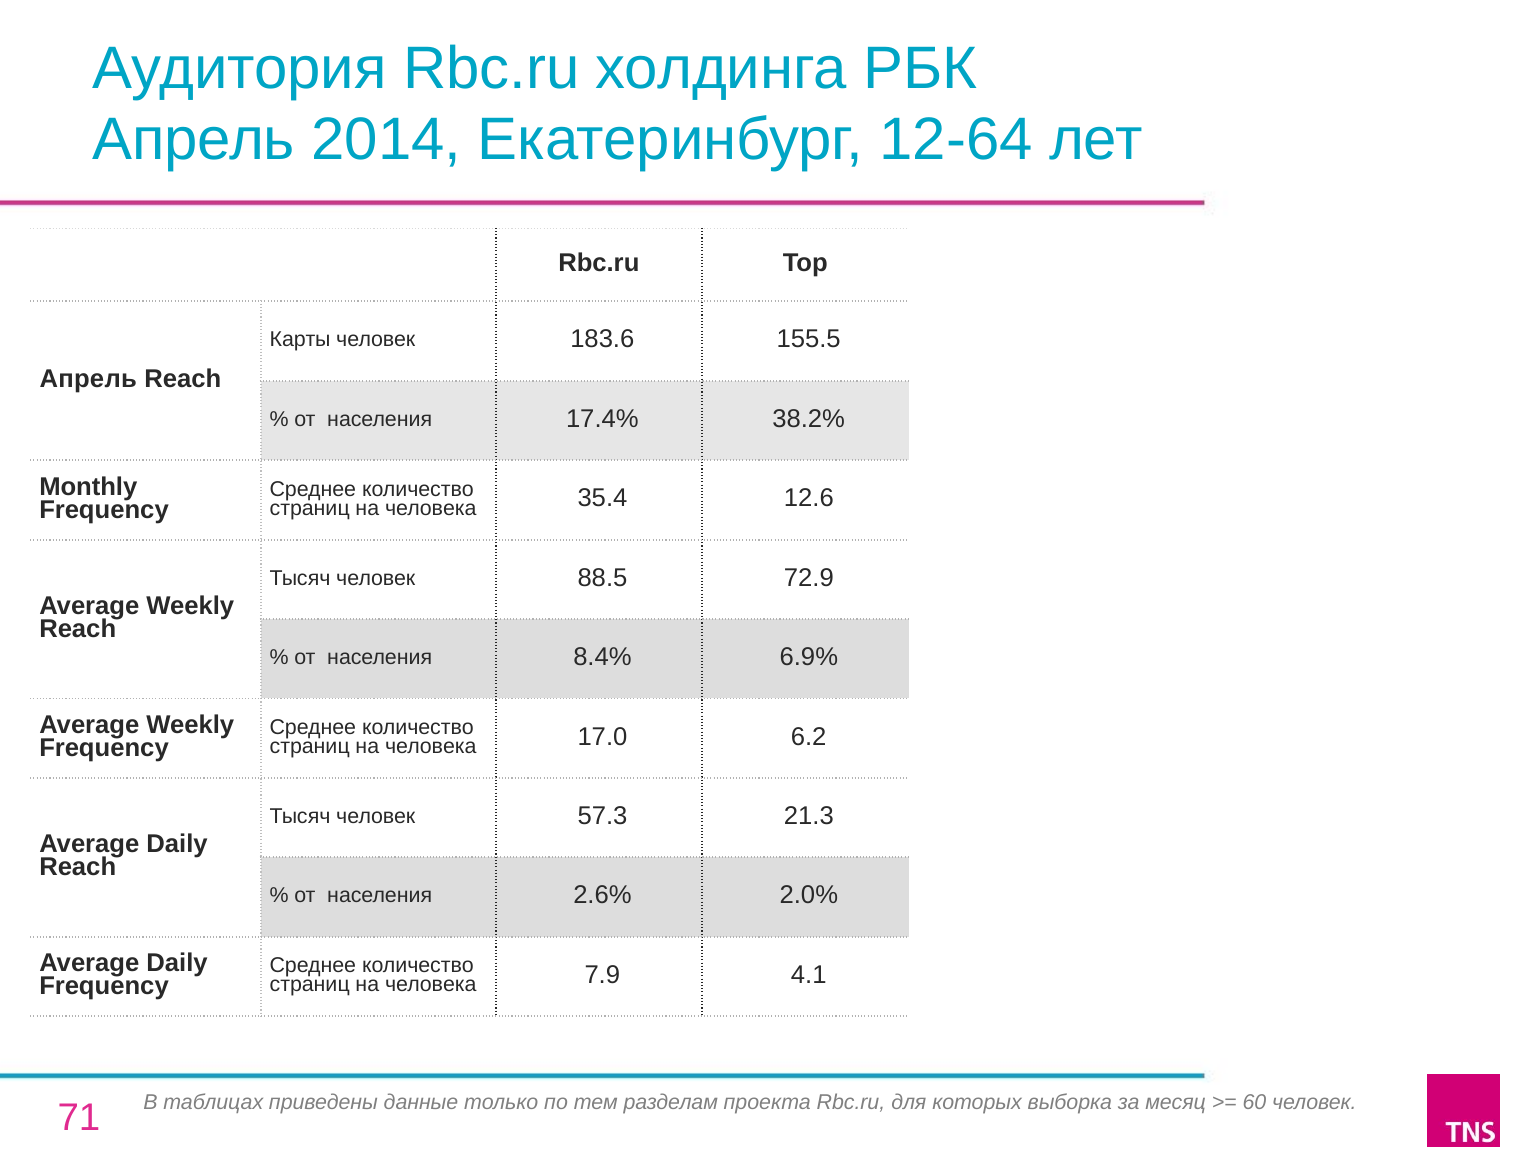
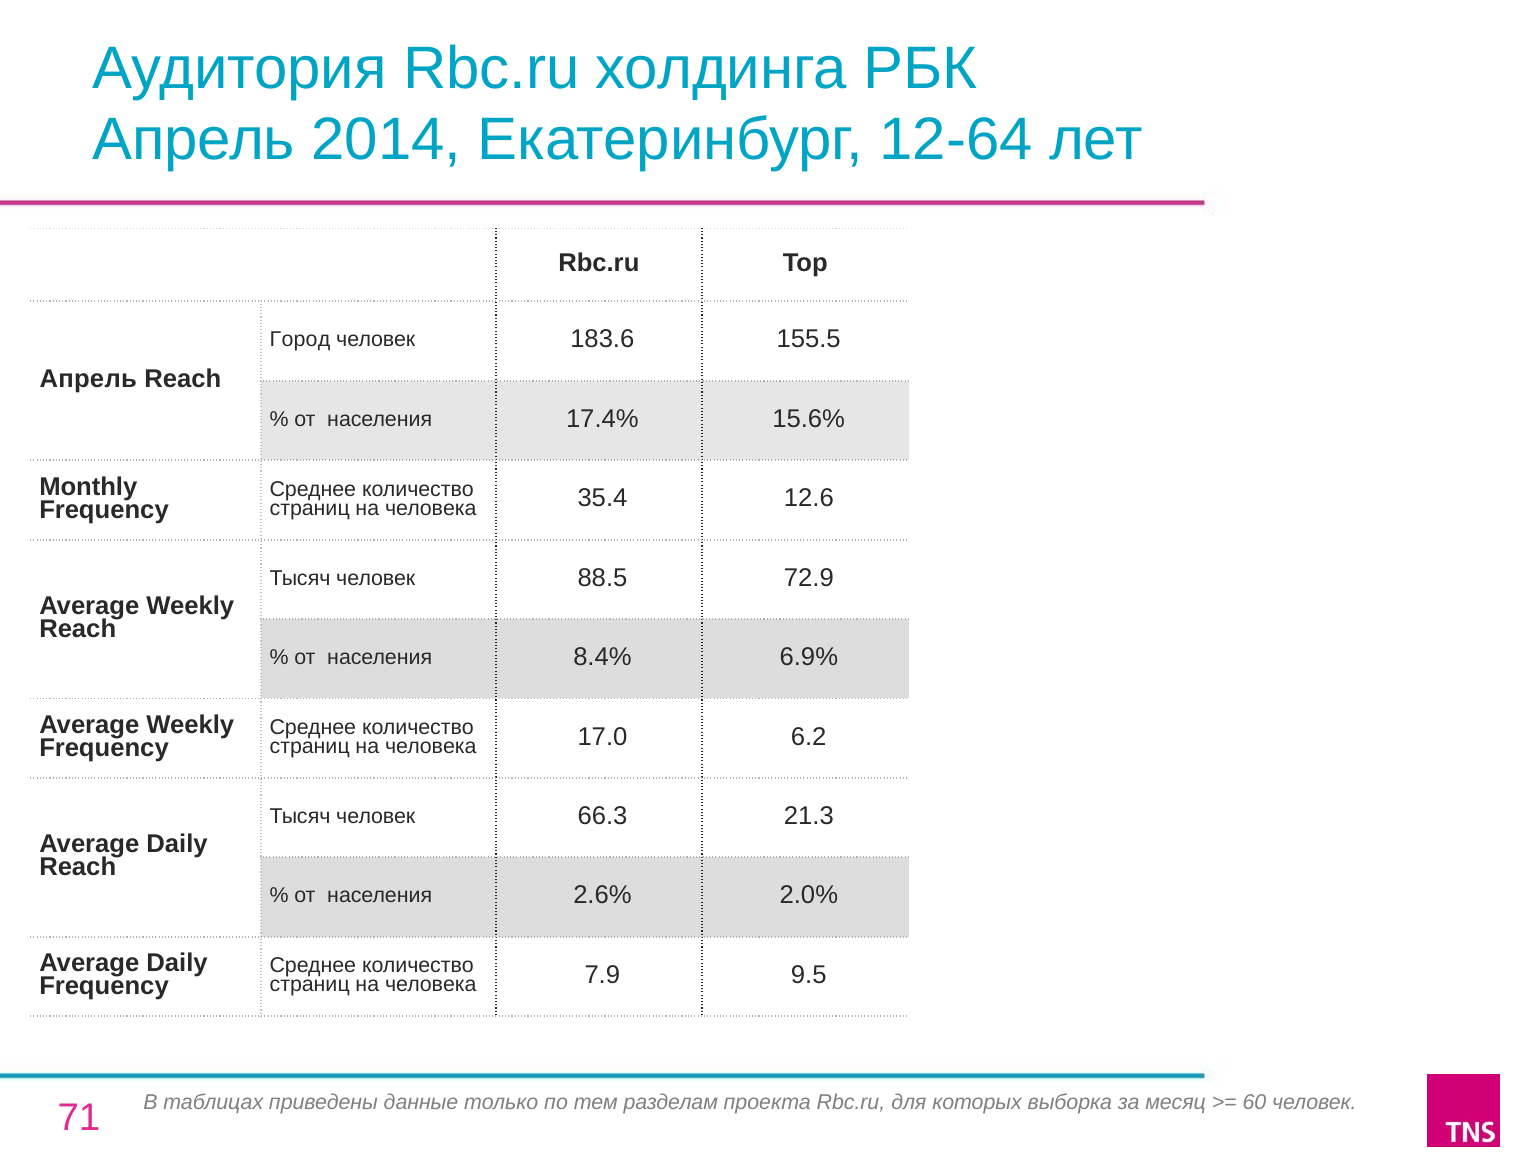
Карты: Карты -> Город (300, 340)
38.2%: 38.2% -> 15.6% (809, 419)
57.3: 57.3 -> 66.3 (602, 816)
4.1: 4.1 -> 9.5 (809, 975)
